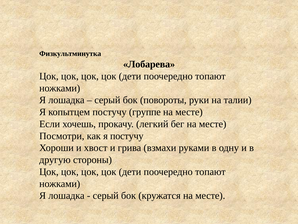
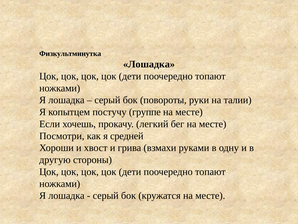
Лобарева: Лобарева -> Лошадка (149, 64)
я постучу: постучу -> средней (127, 136)
